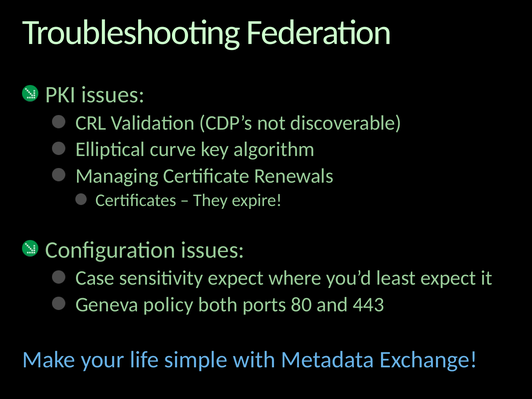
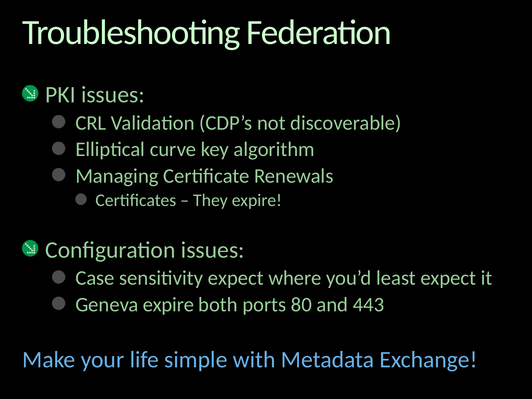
Geneva policy: policy -> expire (168, 305)
